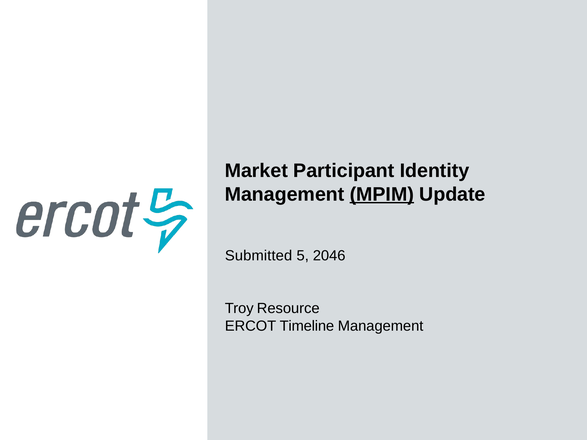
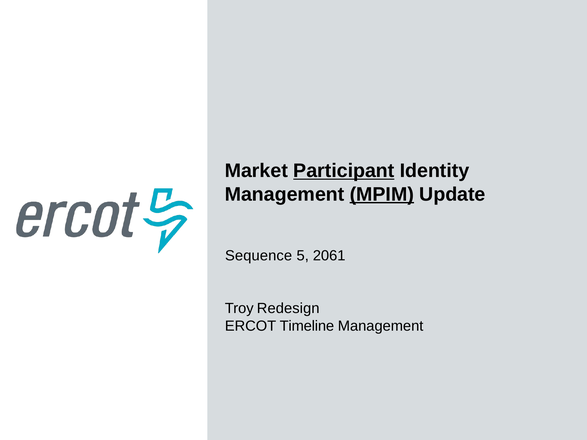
Participant underline: none -> present (344, 171)
Submitted: Submitted -> Sequence (259, 256)
2046: 2046 -> 2061 (329, 256)
Resource: Resource -> Redesign (288, 309)
